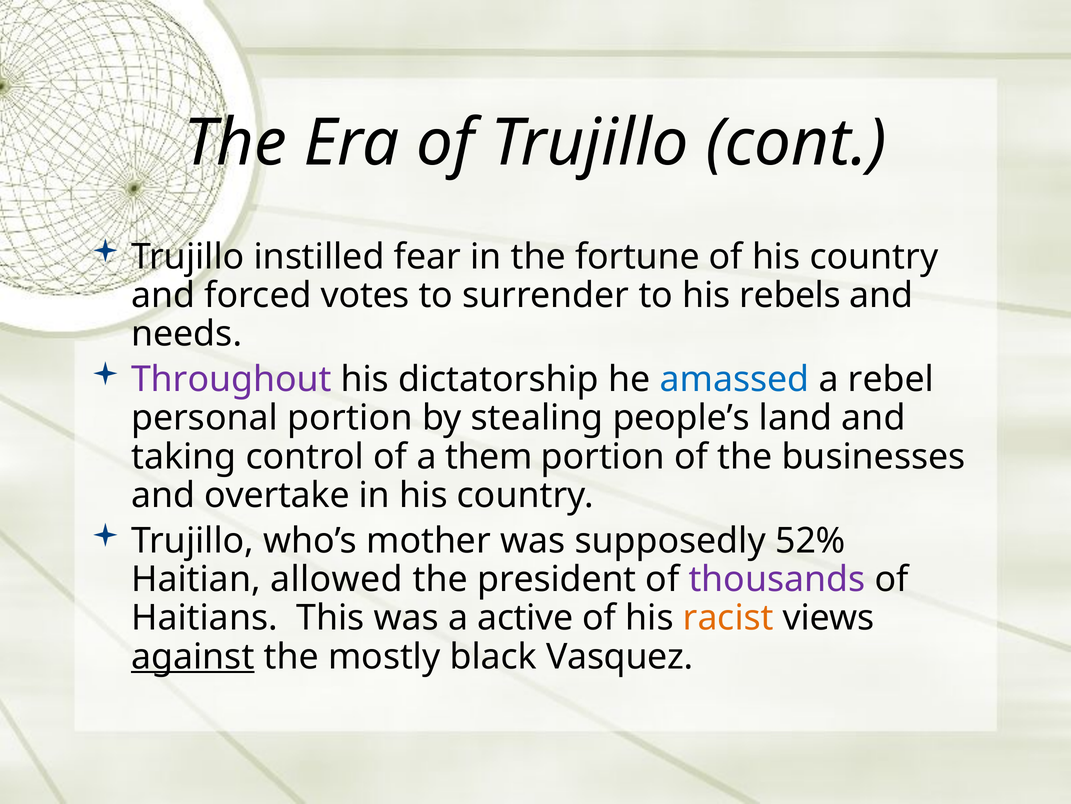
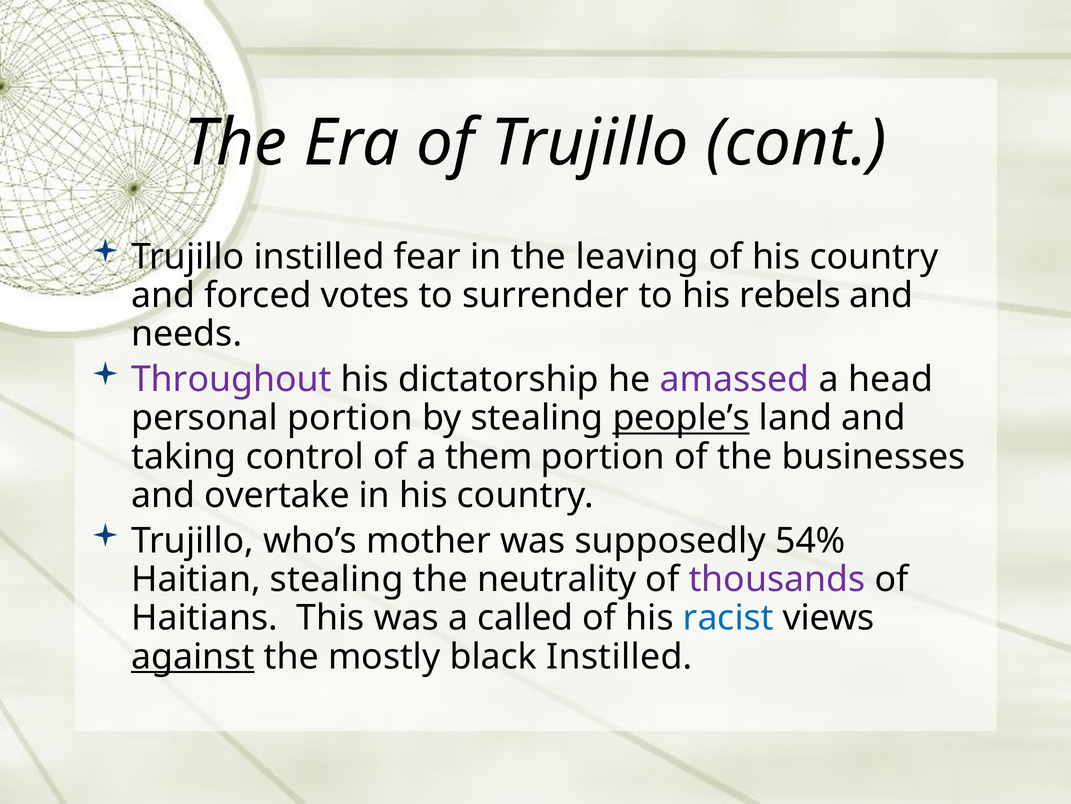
fortune: fortune -> leaving (637, 256)
amassed colour: blue -> purple (735, 379)
rebel: rebel -> head (891, 379)
people’s underline: none -> present (681, 418)
52%: 52% -> 54% (810, 540)
Haitian allowed: allowed -> stealing (337, 579)
president: president -> neutrality (557, 579)
active: active -> called (525, 618)
racist colour: orange -> blue (728, 618)
black Vasquez: Vasquez -> Instilled (619, 656)
